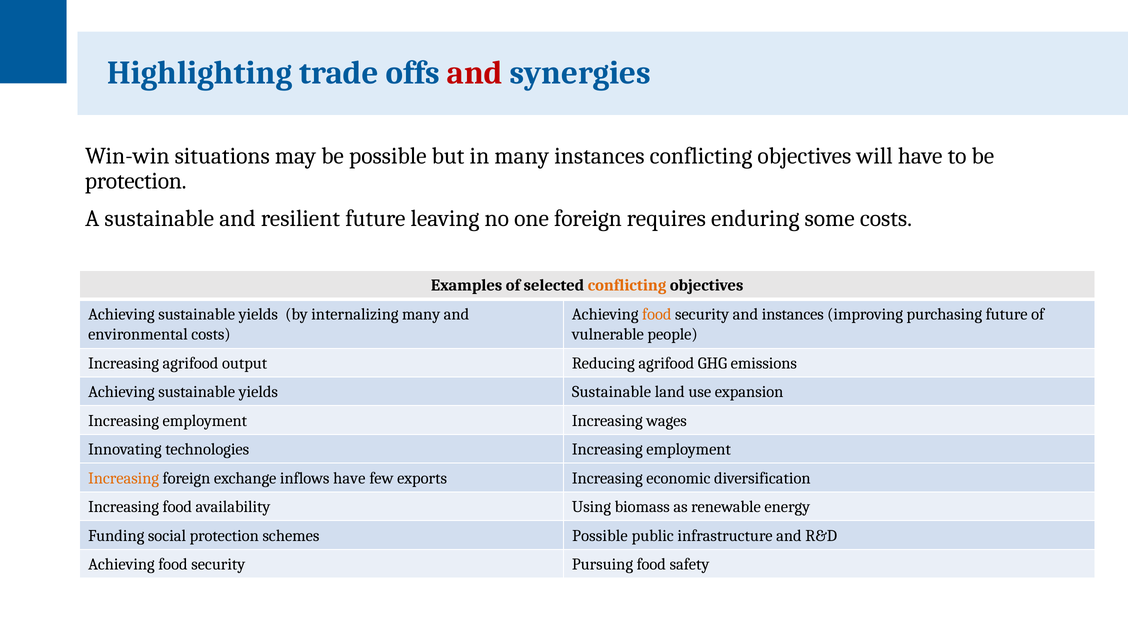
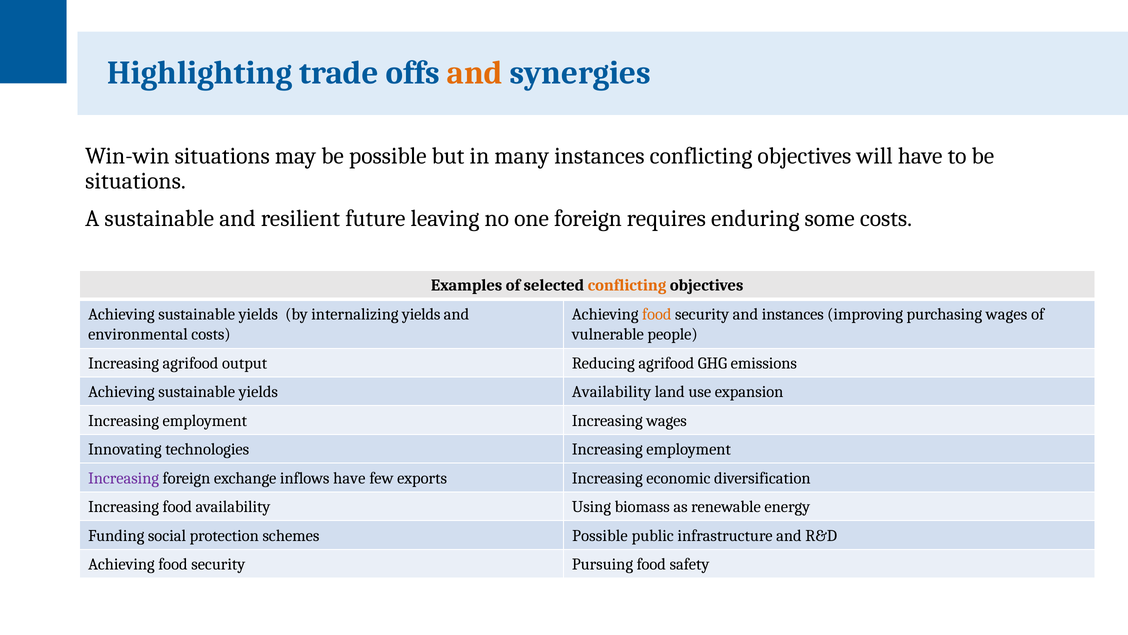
and colour: red -> orange (475, 73)
protection: protection -> situations (136, 181)
internalizing many: many -> yields (421, 314)
purchasing future: future -> wages (1007, 314)
yields Sustainable: Sustainable -> Availability (612, 392)
Increasing colour: orange -> purple (124, 478)
